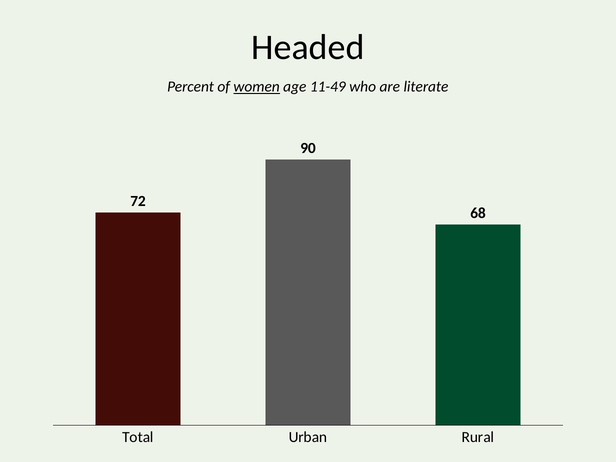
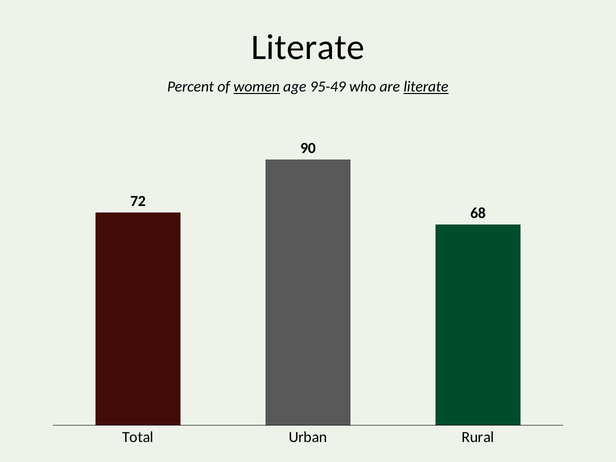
Headed: Headed -> Literate (308, 47)
11-49: 11-49 -> 95-49 (328, 87)
literate underline: none -> present (426, 87)
